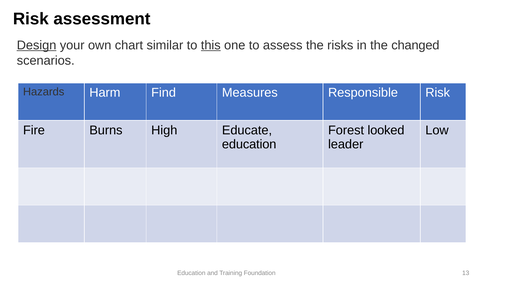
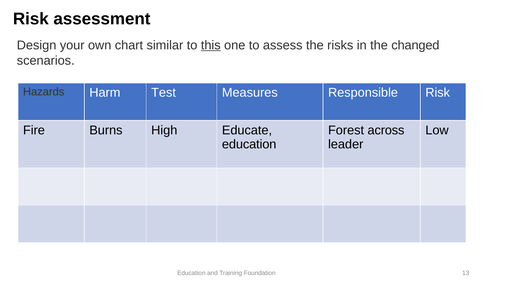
Design underline: present -> none (37, 45)
Find: Find -> Test (164, 93)
looked: looked -> across (386, 130)
